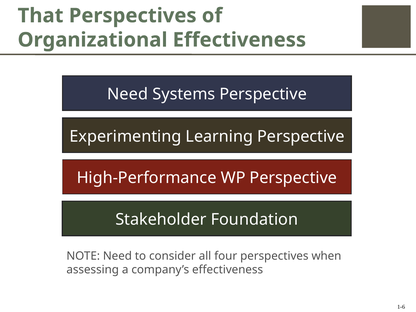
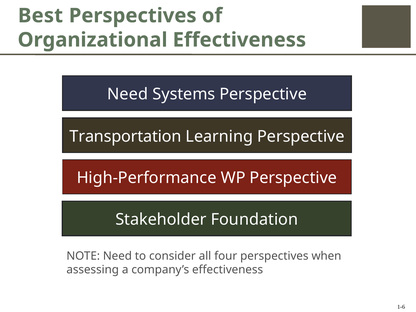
That: That -> Best (40, 16)
Experimenting: Experimenting -> Transportation (126, 136)
